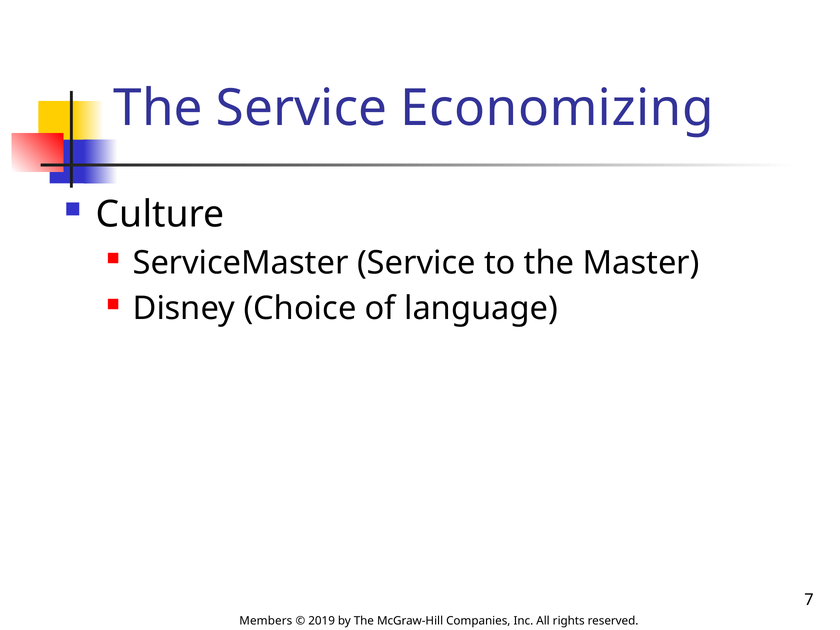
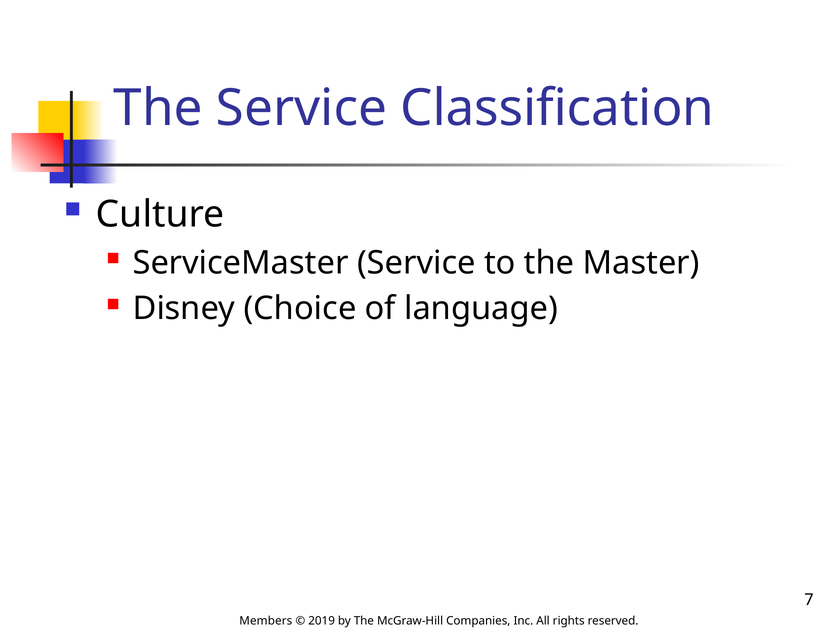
Economizing: Economizing -> Classification (557, 109)
